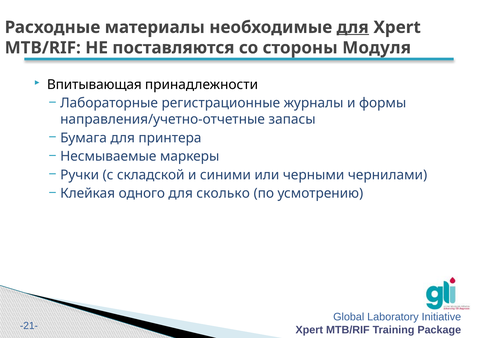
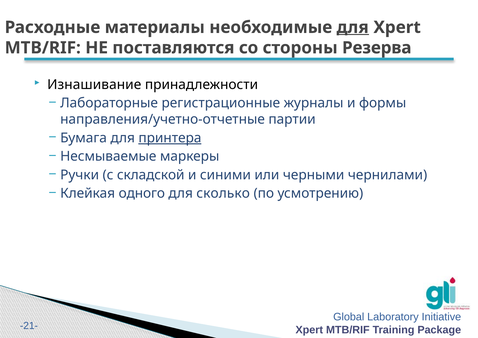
Модуля: Модуля -> Резерва (377, 48)
Впитывающая: Впитывающая -> Изнашивание (94, 84)
запасы: запасы -> партии (292, 119)
принтера underline: none -> present (170, 138)
